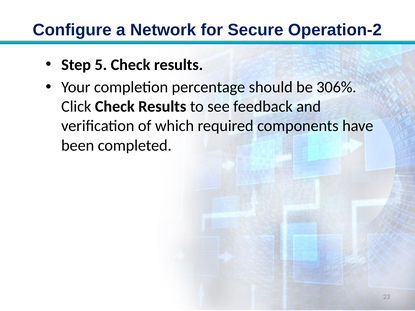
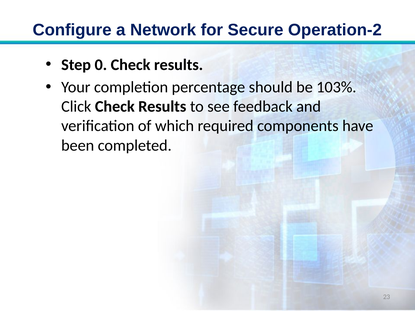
5: 5 -> 0 (101, 65)
306%: 306% -> 103% (336, 87)
